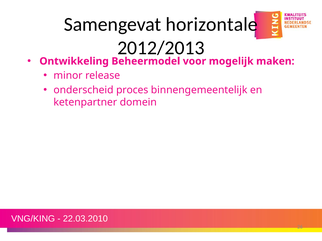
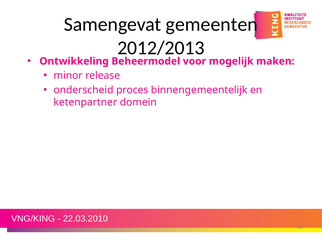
horizontale: horizontale -> gemeenten (212, 24)
